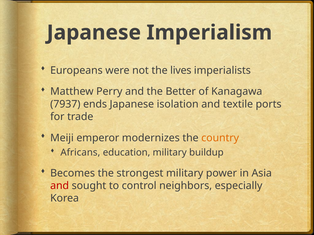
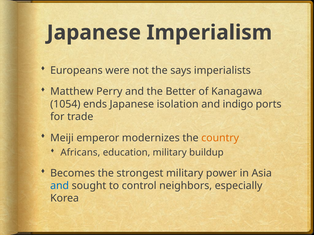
lives: lives -> says (181, 70)
7937: 7937 -> 1054 (65, 104)
textile: textile -> indigo (238, 104)
and colour: red -> blue (60, 186)
